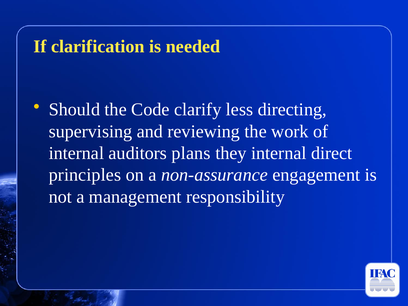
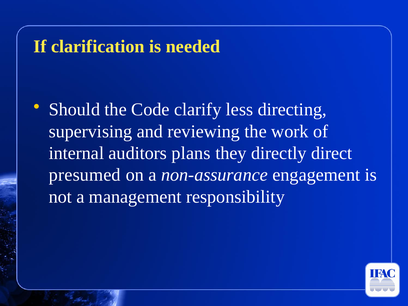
they internal: internal -> directly (279, 153)
principles: principles -> presumed (85, 175)
